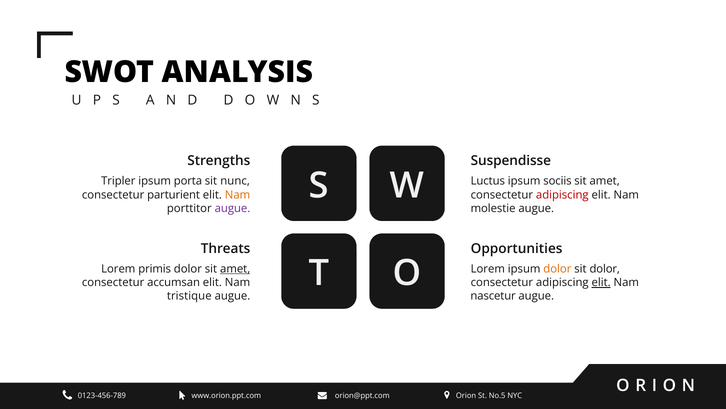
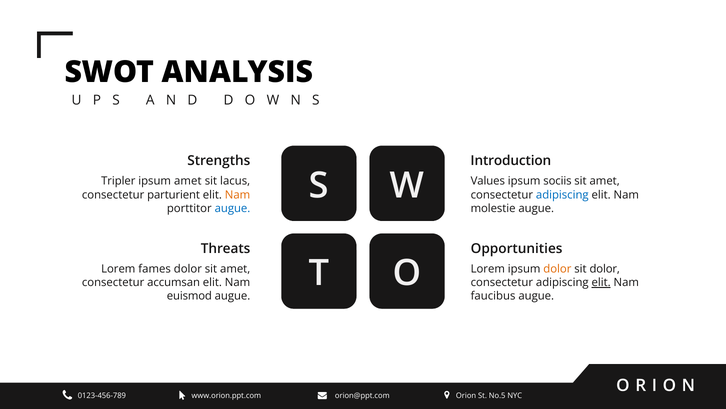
Suspendisse: Suspendisse -> Introduction (511, 161)
ipsum porta: porta -> amet (188, 181)
nunc: nunc -> lacus (235, 181)
Luctus: Luctus -> Values (488, 181)
adipiscing colour: red -> blue (562, 195)
augue colour: purple -> blue (232, 208)
primis: primis -> fames (155, 269)
amet underline: present -> none (235, 269)
tristique: tristique -> euismod (189, 296)
nascetur: nascetur -> faucibus (493, 296)
